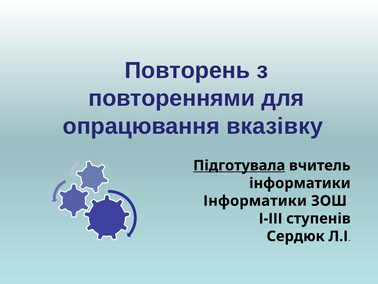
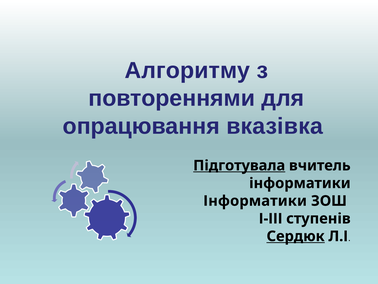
Повторень: Повторень -> Алгоритму (187, 70)
вказівку: вказівку -> вказівка (275, 126)
Сердюк underline: none -> present (296, 236)
